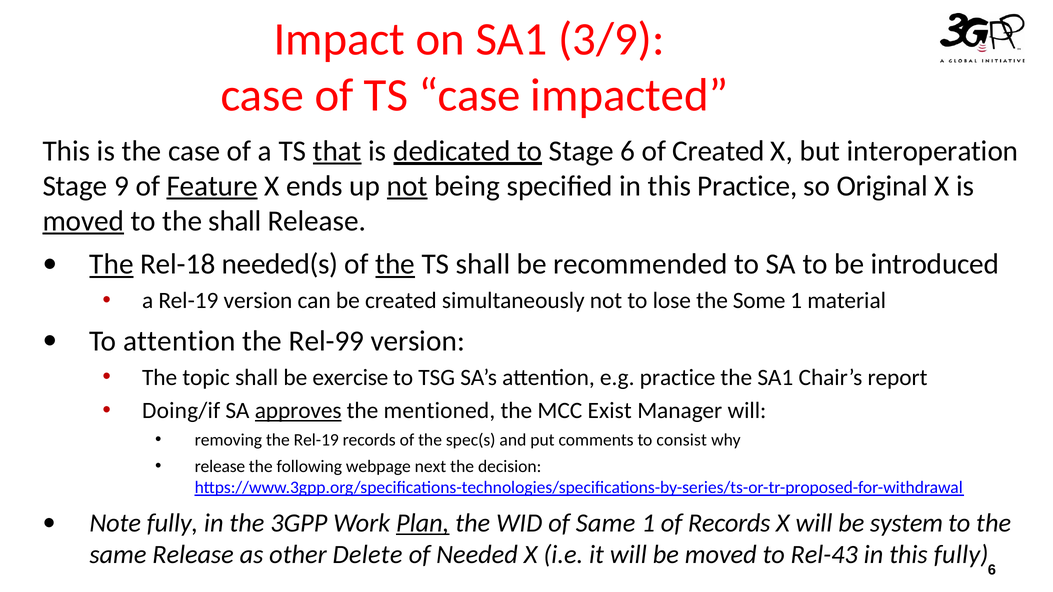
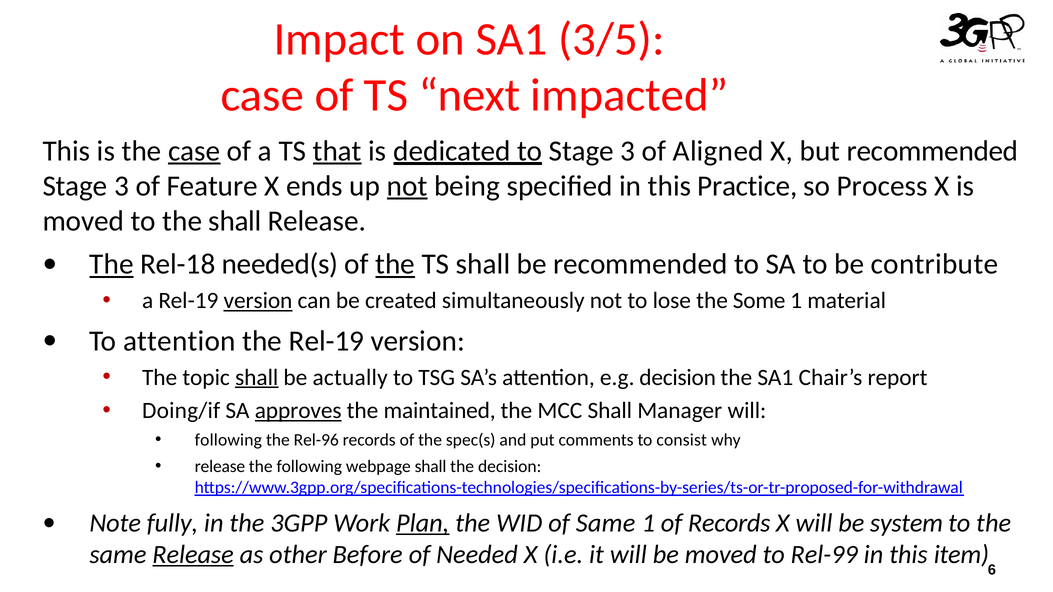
3/9: 3/9 -> 3/5 (611, 39)
TS case: case -> next (470, 95)
case underline: none -> present (194, 151)
to Stage 6: 6 -> 3 (628, 151)
of Created: Created -> Aligned (718, 151)
but interoperation: interoperation -> recommended (933, 151)
9: 9 -> 3 (122, 186)
Feature underline: present -> none (212, 186)
Original: Original -> Process (882, 186)
moved underline: present -> none (83, 221)
introduced: introduced -> contribute (935, 264)
version underline: none -> present (258, 301)
the Rel-99: Rel-99 -> Rel-19 (326, 341)
shall underline: none -> present (257, 378)
exercise: exercise -> actually (350, 378)
e.g practice: practice -> decision (678, 378)
mentioned: mentioned -> maintained (440, 411)
MCC Exist: Exist -> Shall (610, 411)
removing: removing -> following (228, 440)
the Rel-19: Rel-19 -> Rel-96 (316, 440)
webpage next: next -> shall (431, 467)
Release underline: none -> present (193, 555)
Delete: Delete -> Before (368, 555)
Rel-43: Rel-43 -> Rel-99 (824, 555)
this fully: fully -> item (961, 555)
